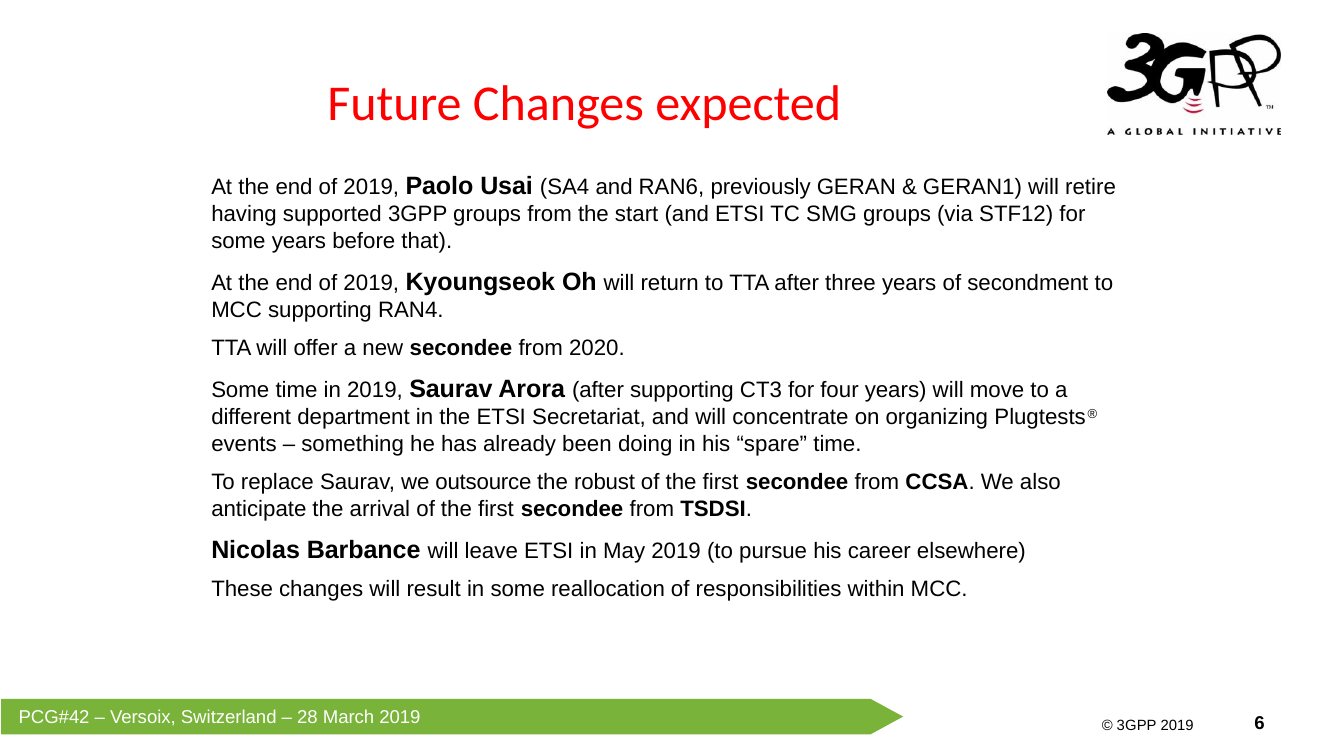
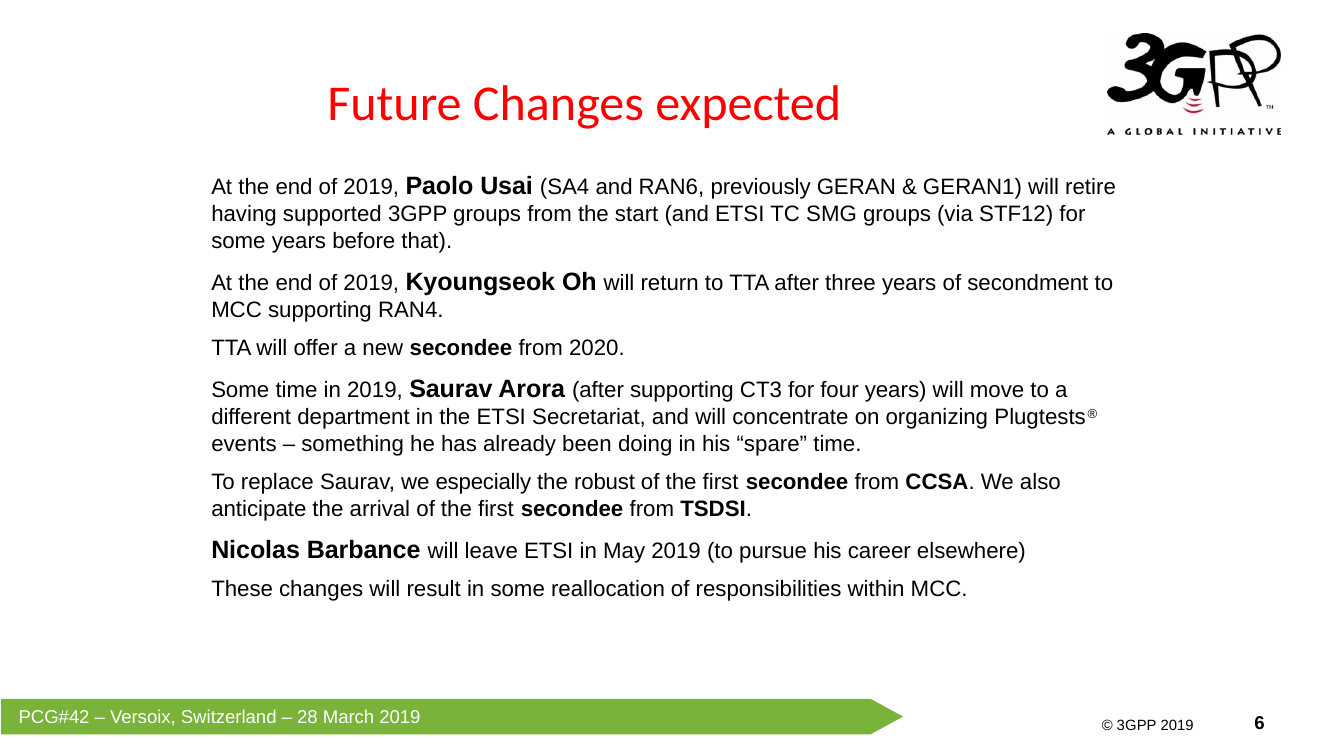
outsource: outsource -> especially (483, 482)
